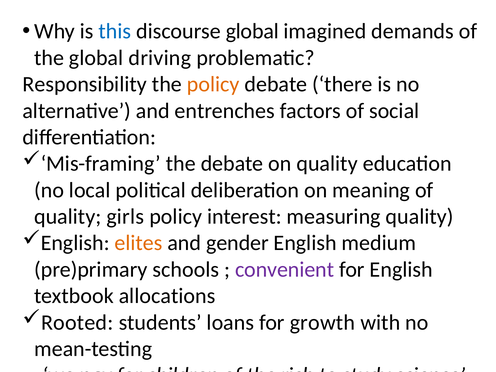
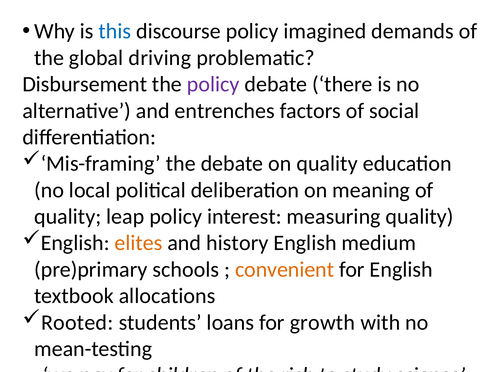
discourse global: global -> policy (252, 31)
Responsibility: Responsibility -> Disbursement (85, 84)
policy colour: orange -> purple (213, 84)
girls: girls -> leap (125, 217)
gender: gender -> history (237, 243)
convenient colour: purple -> orange (285, 269)
